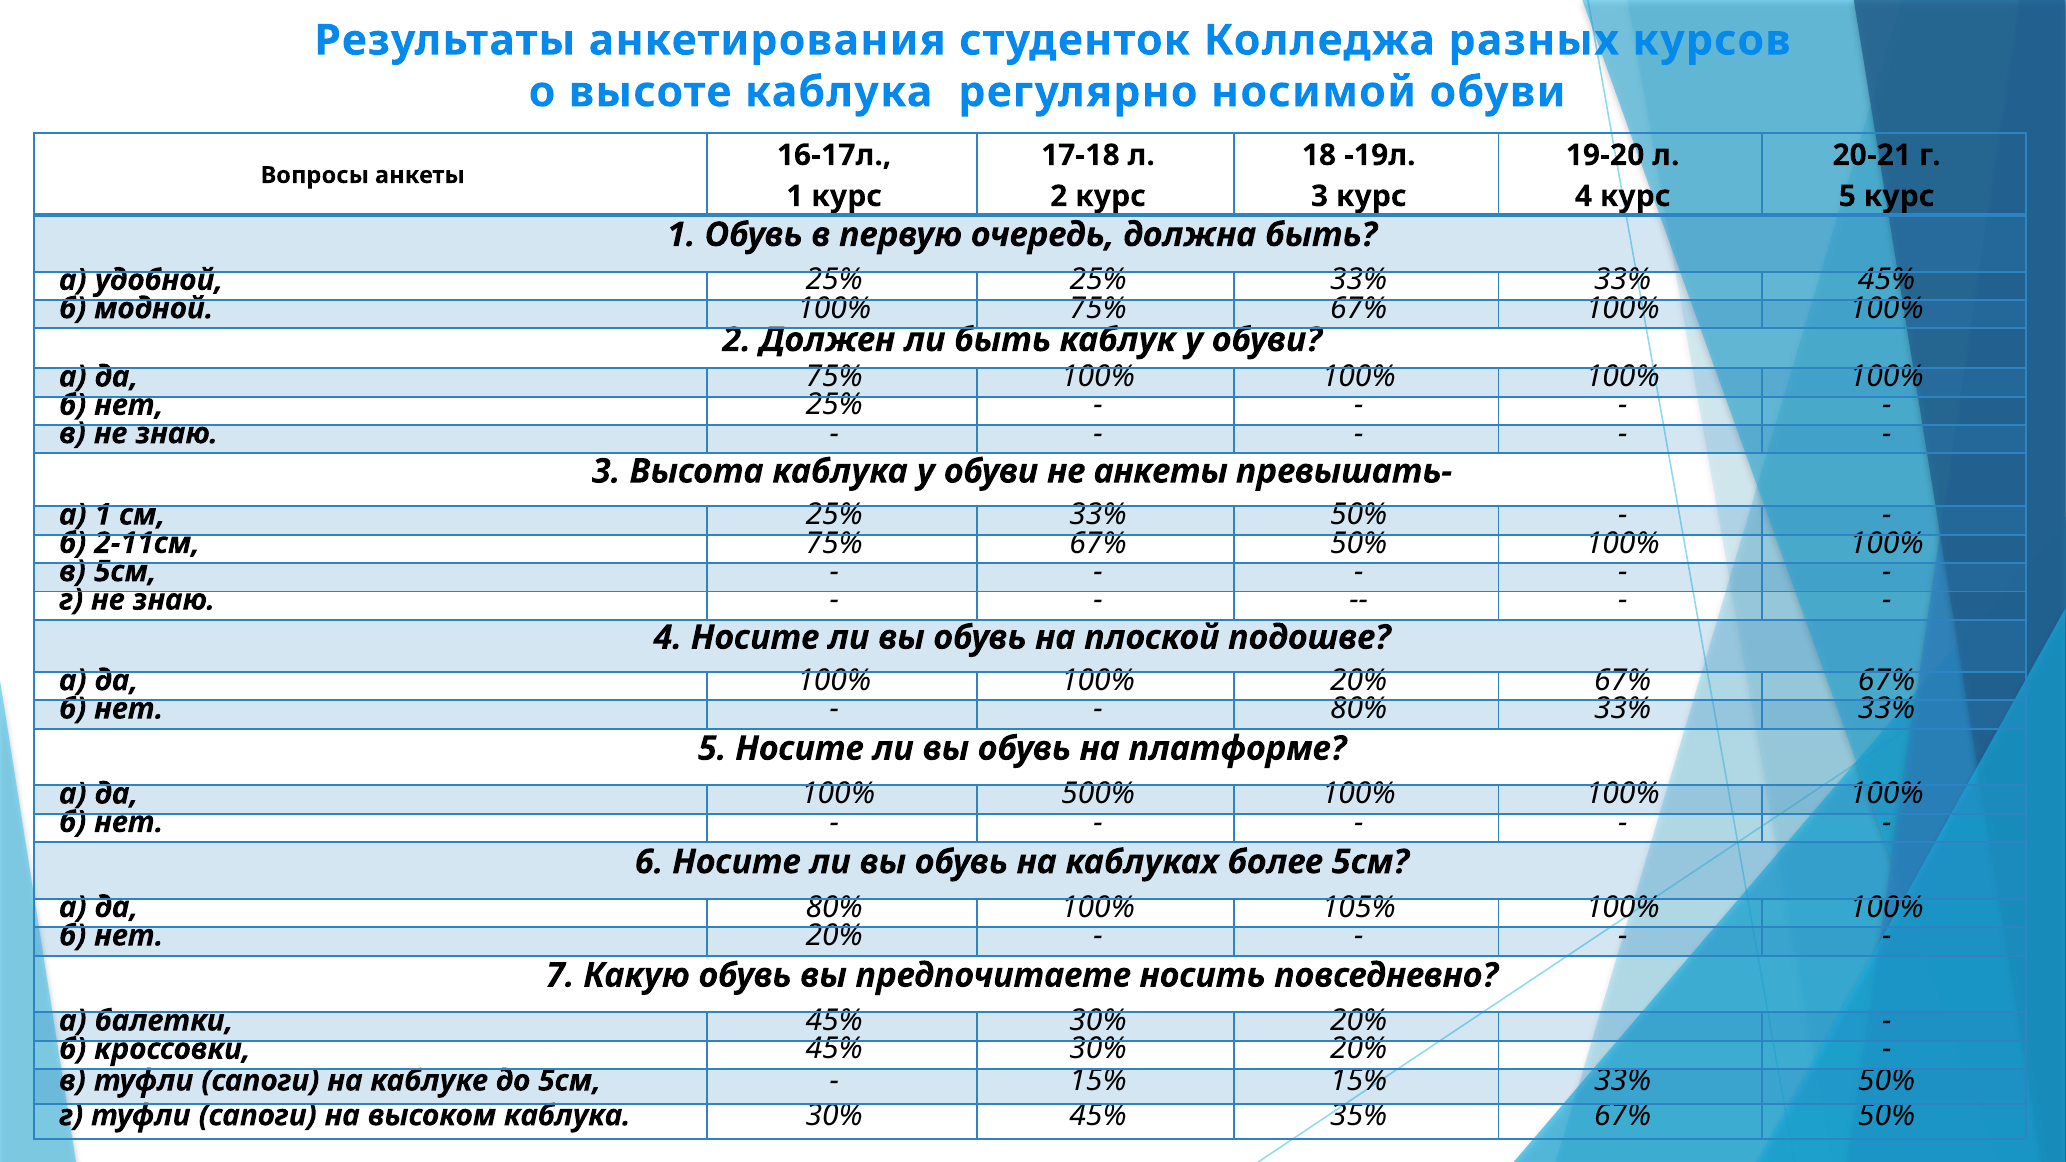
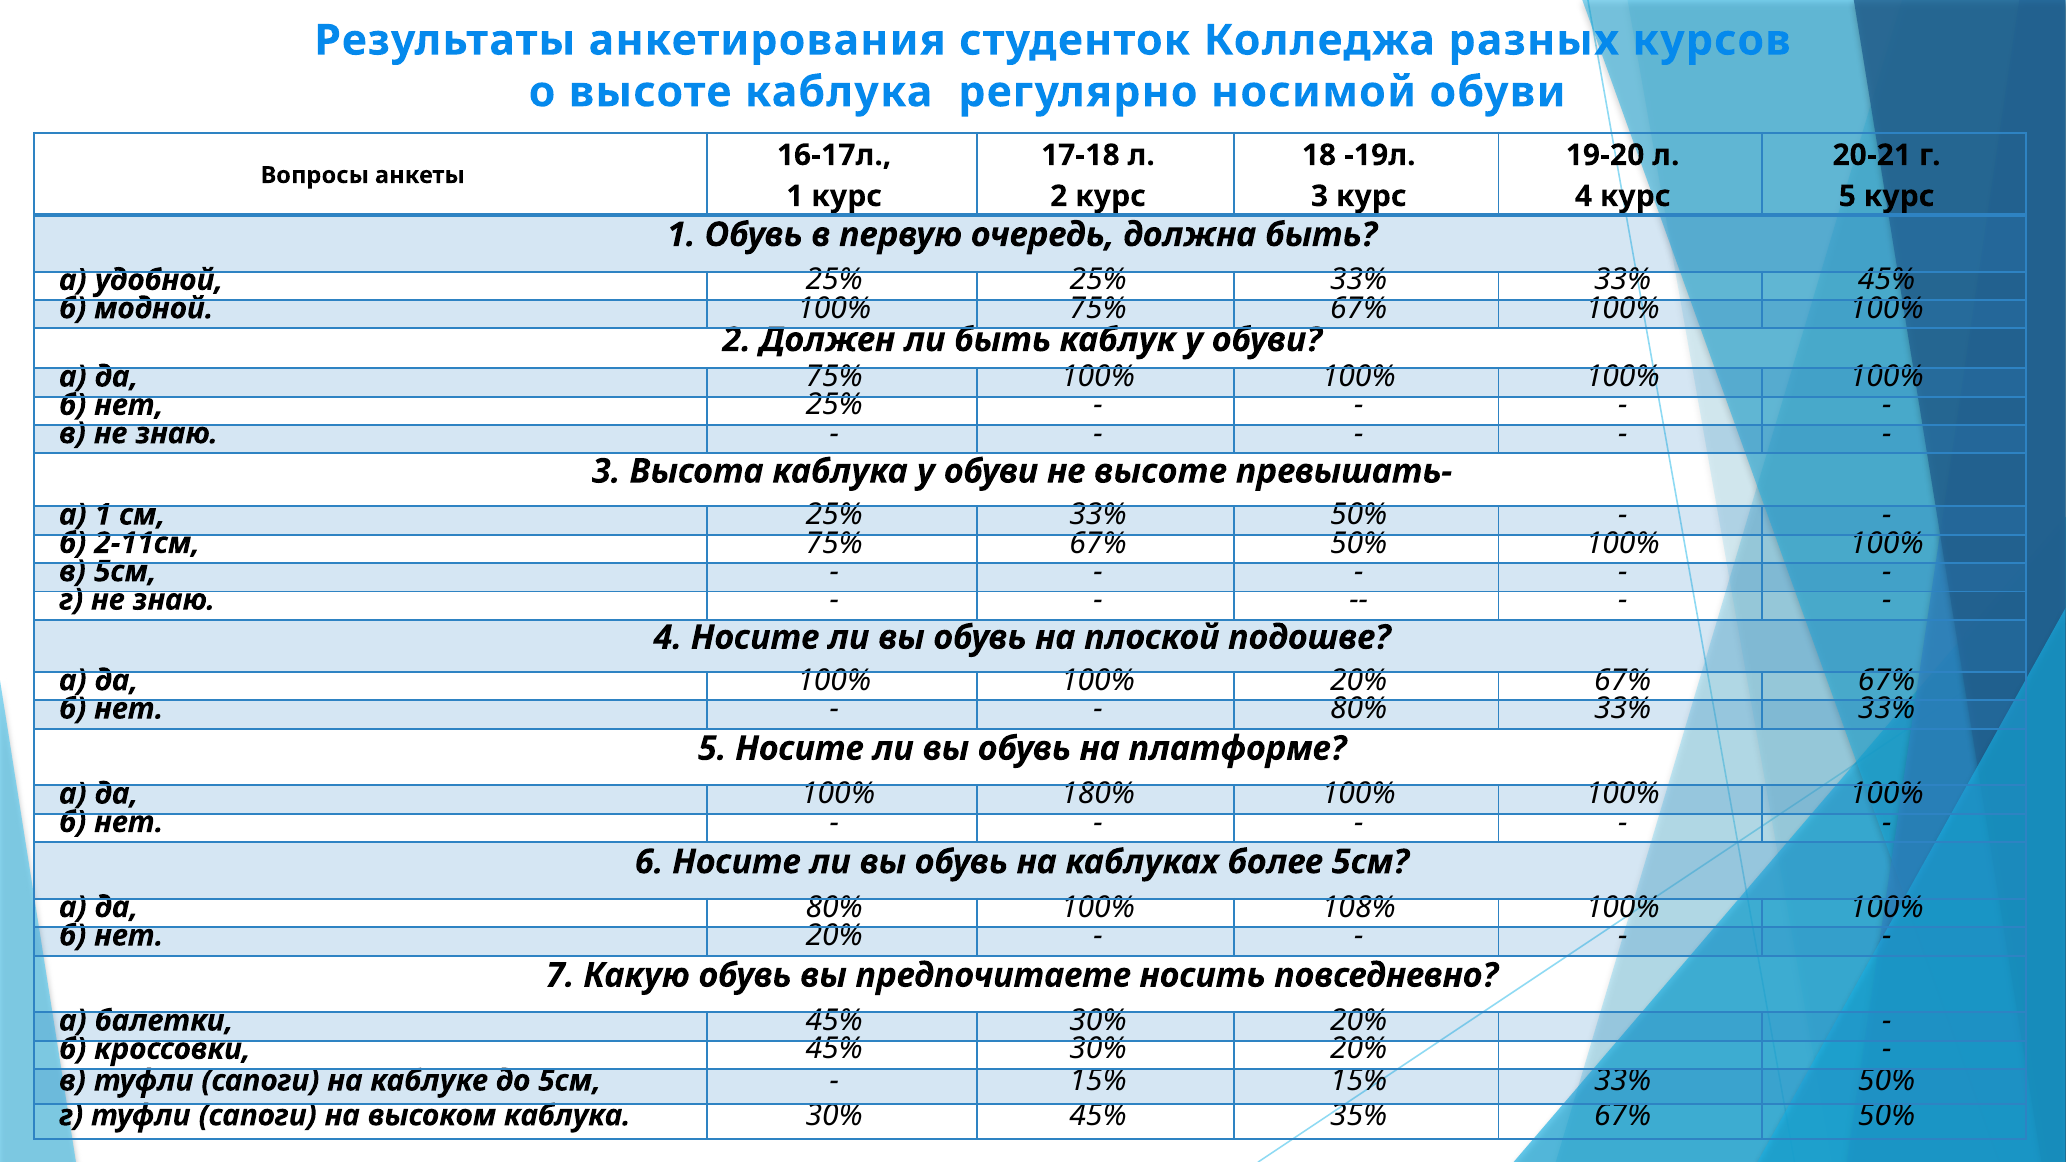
не анкеты: анкеты -> высоте (1160, 471)
500%: 500% -> 180% (1098, 794)
105%: 105% -> 108% (1359, 907)
